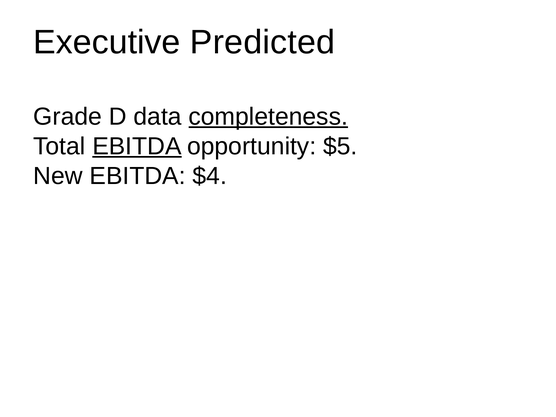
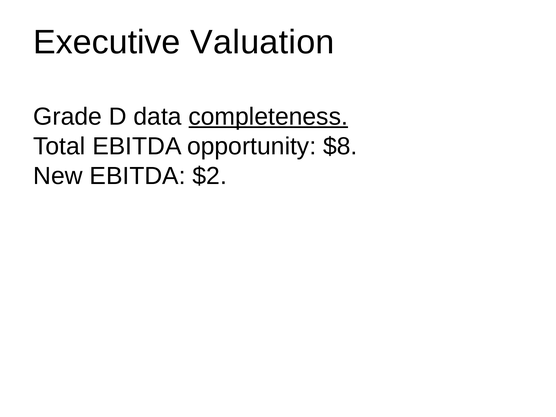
Predicted: Predicted -> Valuation (262, 42)
EBITDA underline: present -> none (137, 146)
$5: $5 -> $8 (340, 146)
$4: $4 -> $2 (210, 176)
